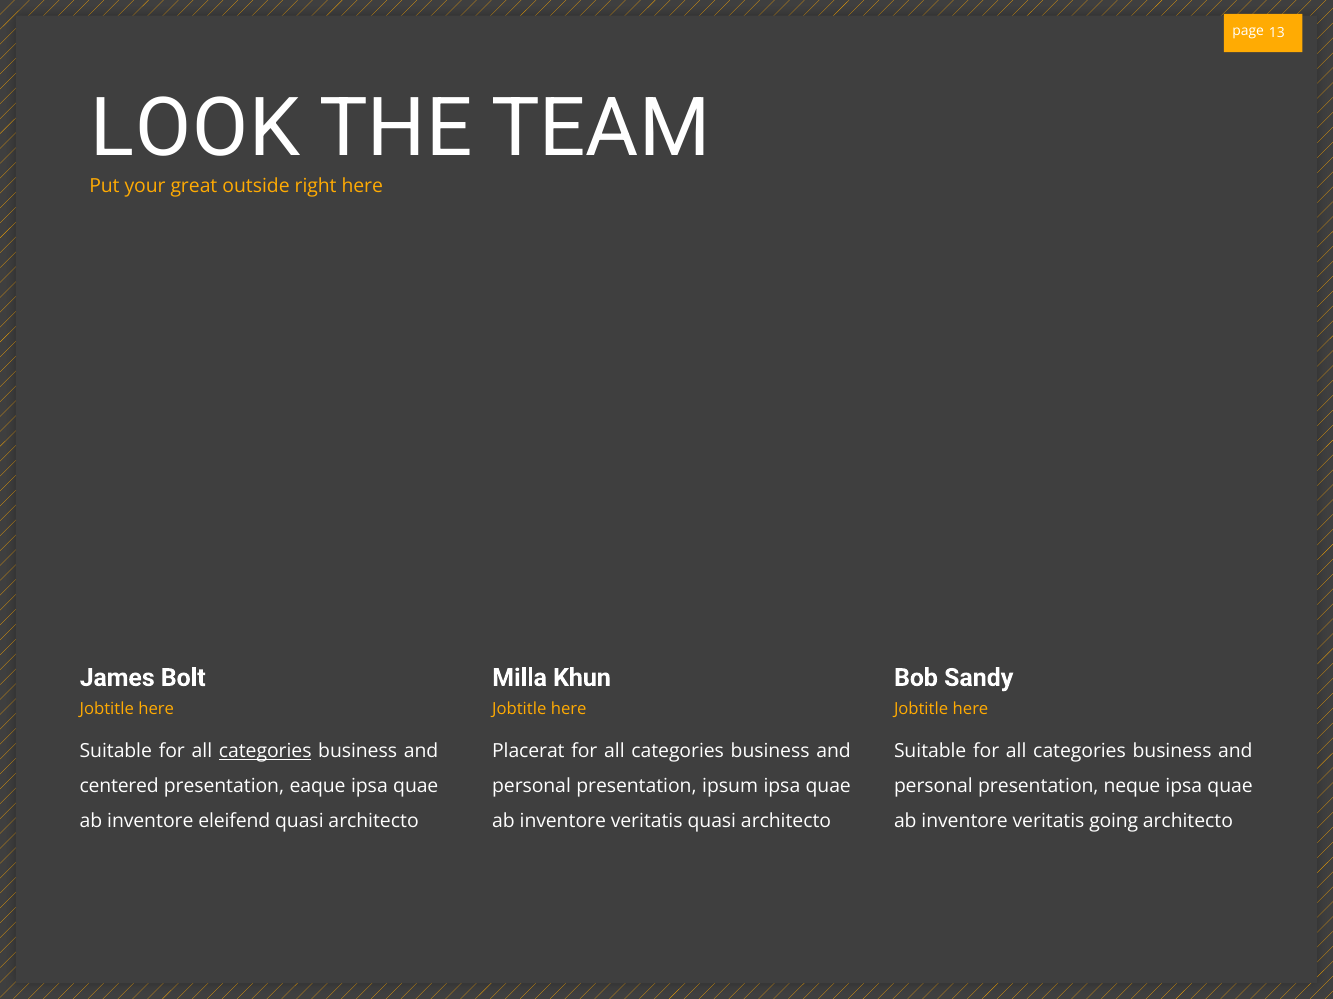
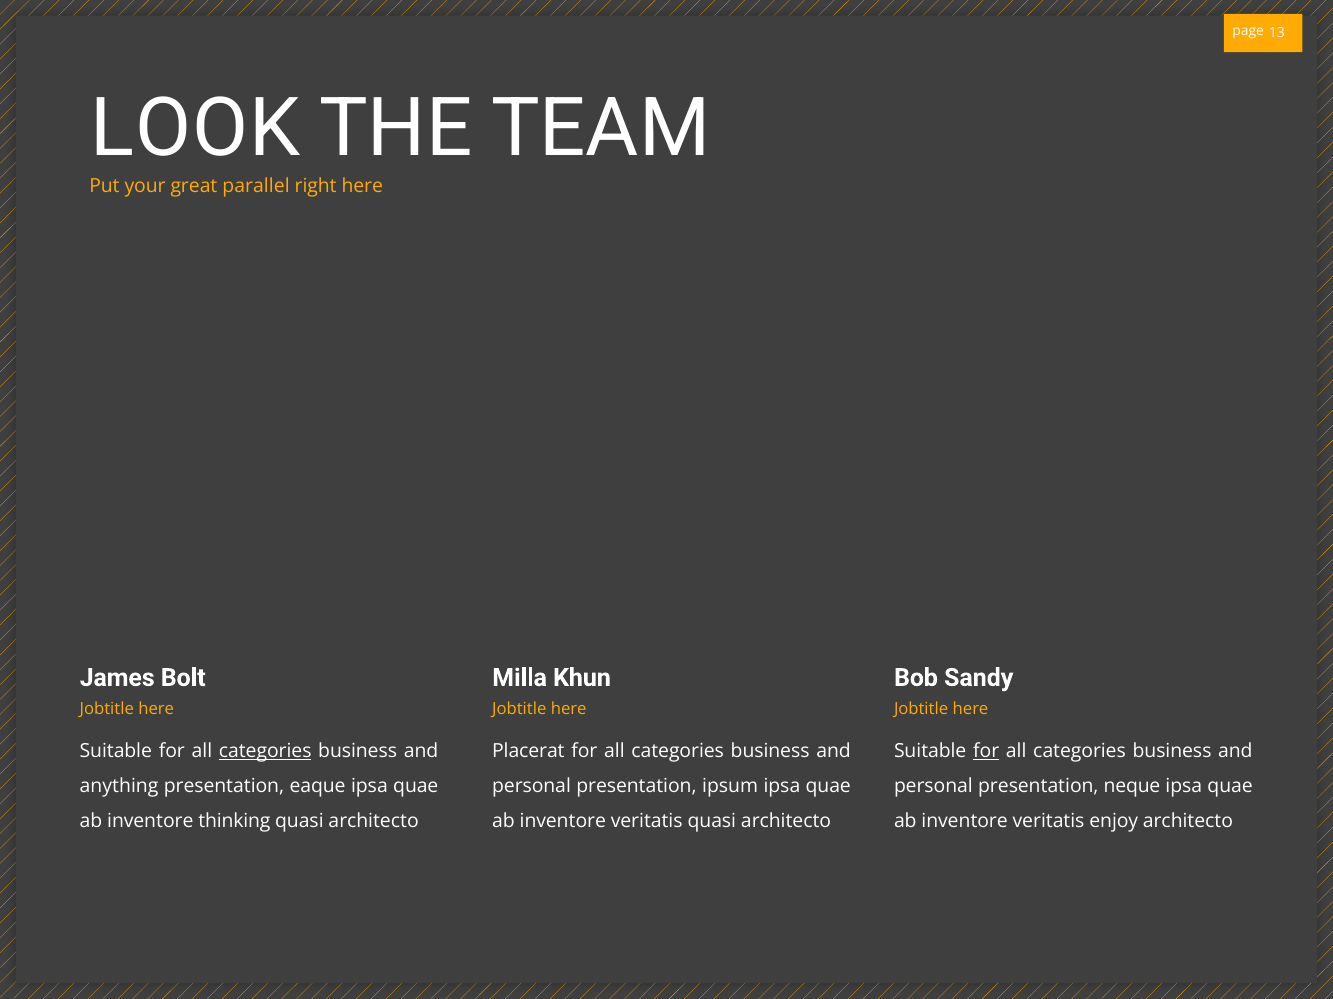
outside: outside -> parallel (256, 186)
for underline: none -> present (986, 752)
centered: centered -> anything (119, 787)
eleifend: eleifend -> thinking (234, 822)
going: going -> enjoy (1114, 822)
